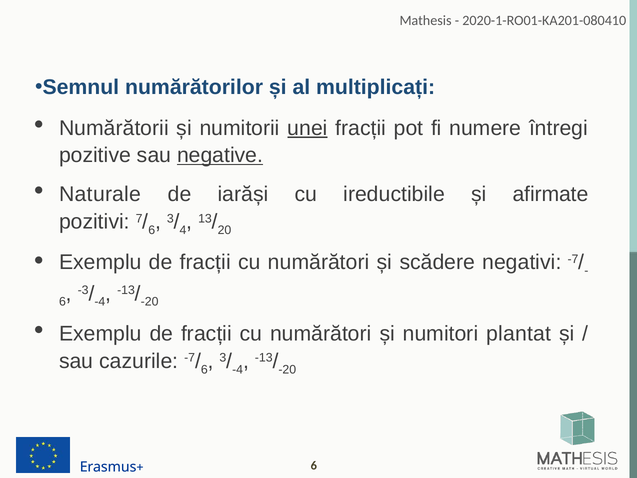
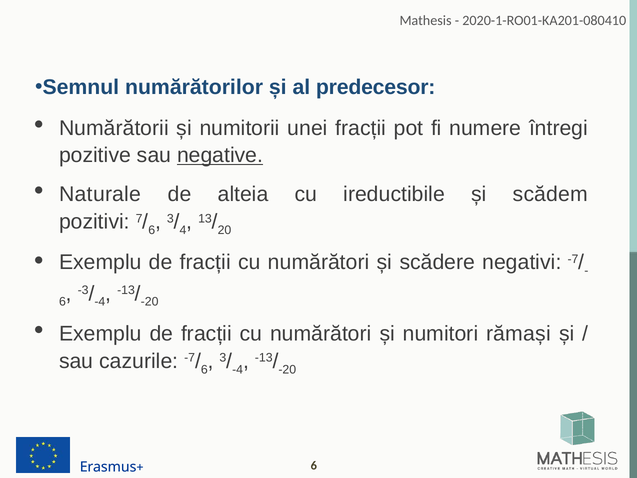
multiplicați: multiplicați -> predecesor (376, 87)
unei underline: present -> none (308, 128)
iarăși: iarăși -> alteia (243, 194)
afirmate: afirmate -> scădem (550, 194)
plantat: plantat -> rămași (519, 334)
